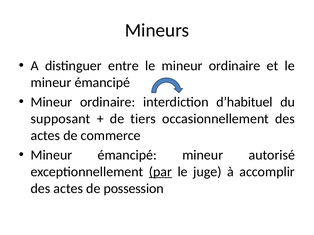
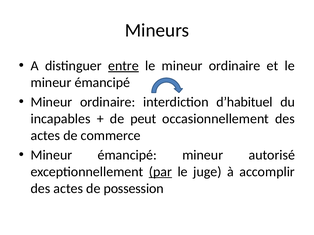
entre underline: none -> present (123, 66)
supposant: supposant -> incapables (61, 119)
tiers: tiers -> peut (143, 119)
